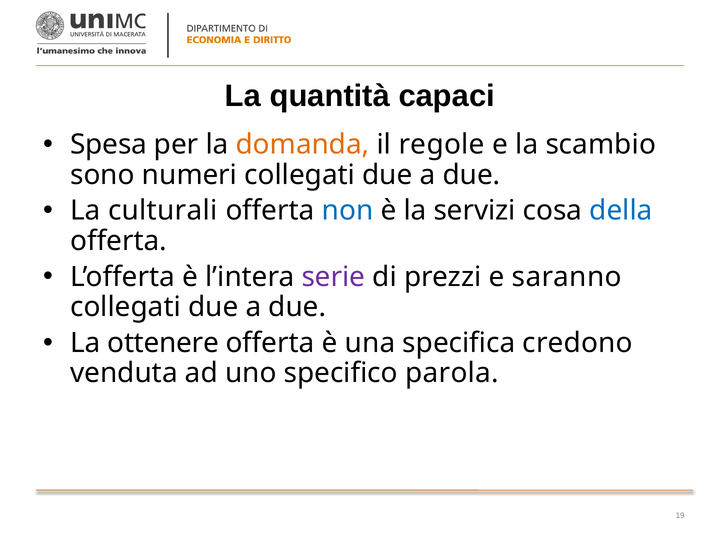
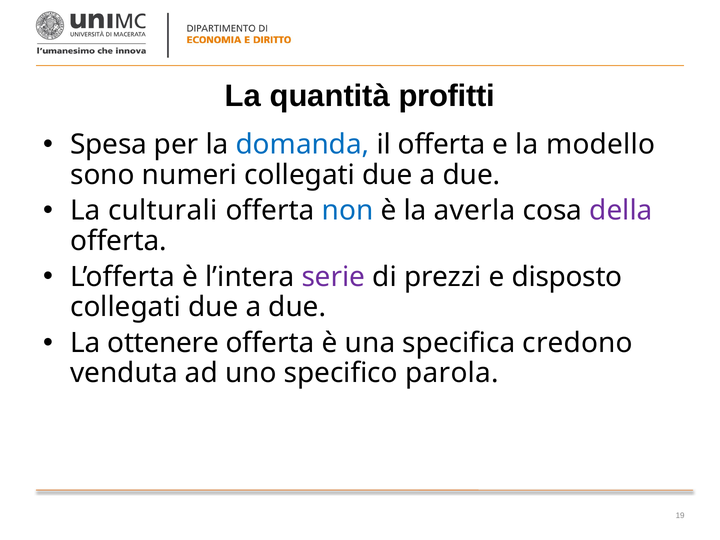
capaci: capaci -> profitti (447, 96)
domanda colour: orange -> blue (303, 145)
il regole: regole -> offerta (442, 145)
scambio: scambio -> modello (601, 145)
servizi: servizi -> averla (474, 211)
della colour: blue -> purple (621, 211)
saranno: saranno -> disposto (567, 277)
